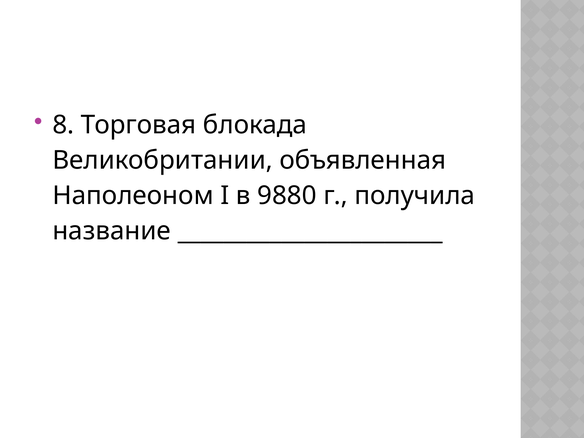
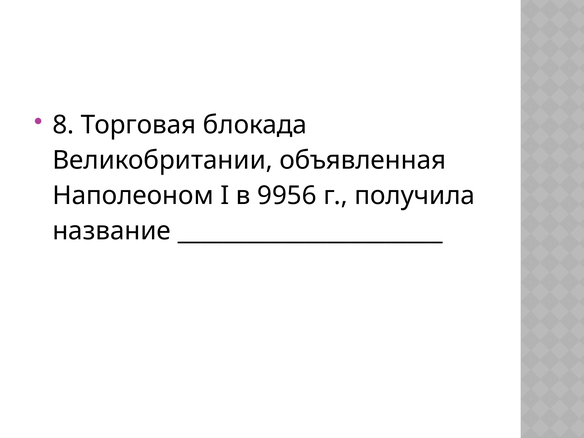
9880: 9880 -> 9956 (287, 196)
